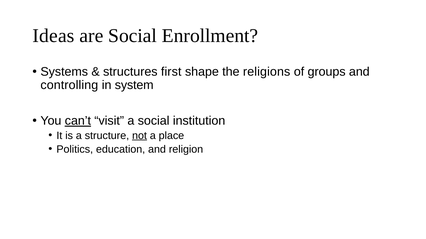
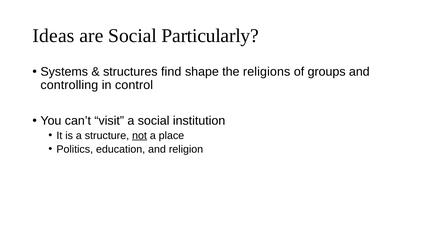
Enrollment: Enrollment -> Particularly (210, 36)
first: first -> find (171, 72)
system: system -> control (134, 85)
can’t underline: present -> none (78, 121)
